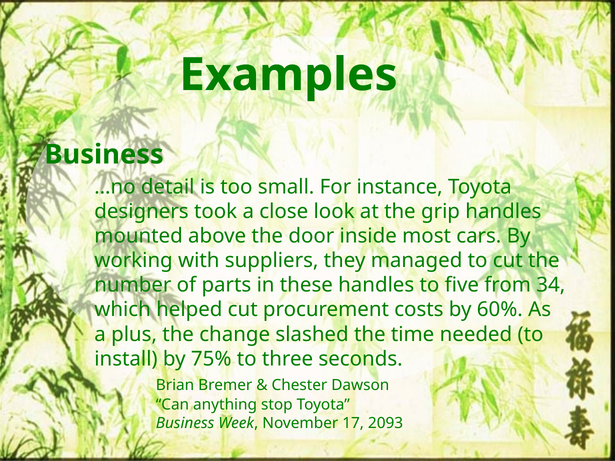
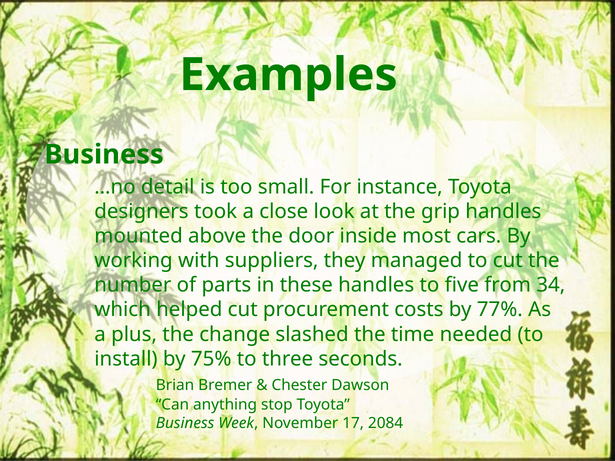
60%: 60% -> 77% (500, 310)
2093: 2093 -> 2084 (386, 423)
